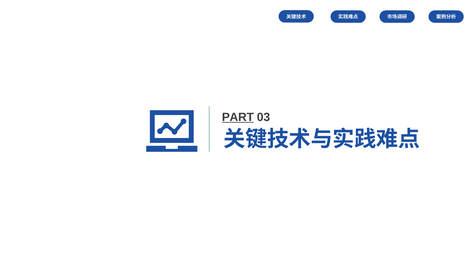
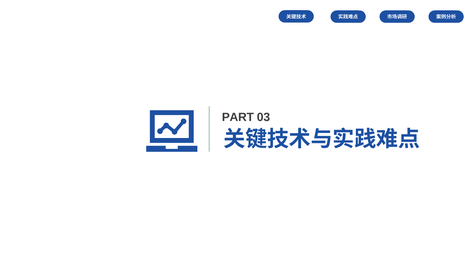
PART underline: present -> none (238, 117)
